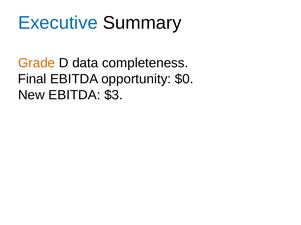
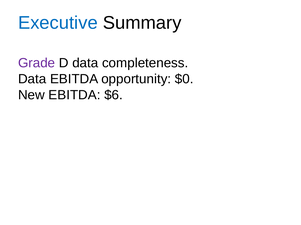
Grade colour: orange -> purple (37, 63)
Final: Final -> Data (32, 79)
$3: $3 -> $6 (114, 95)
